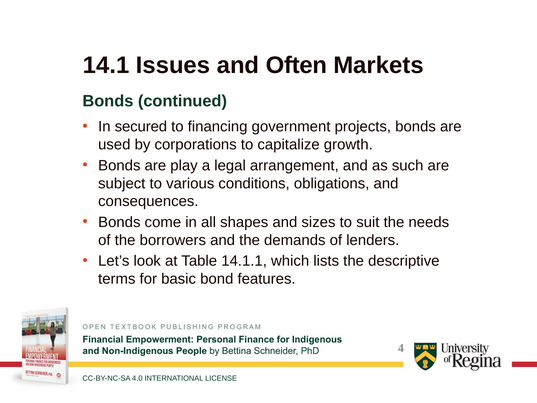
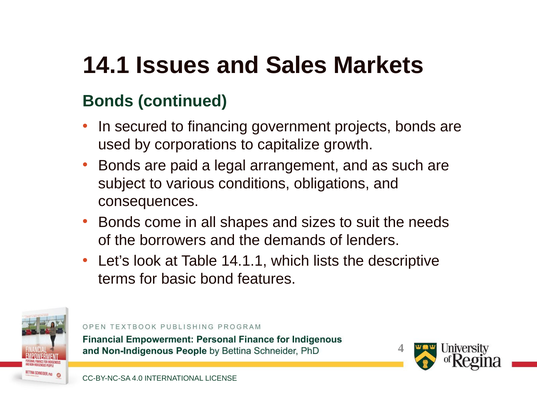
Often: Often -> Sales (296, 65)
play: play -> paid (184, 165)
